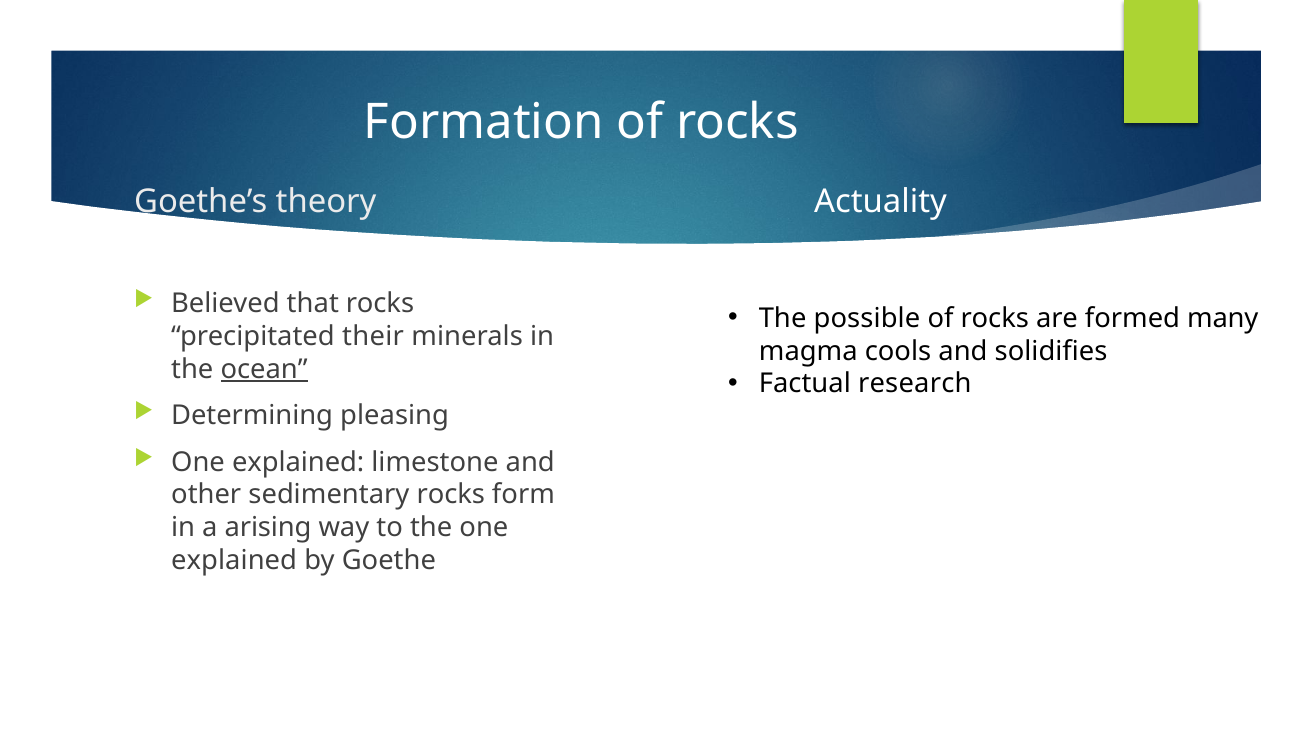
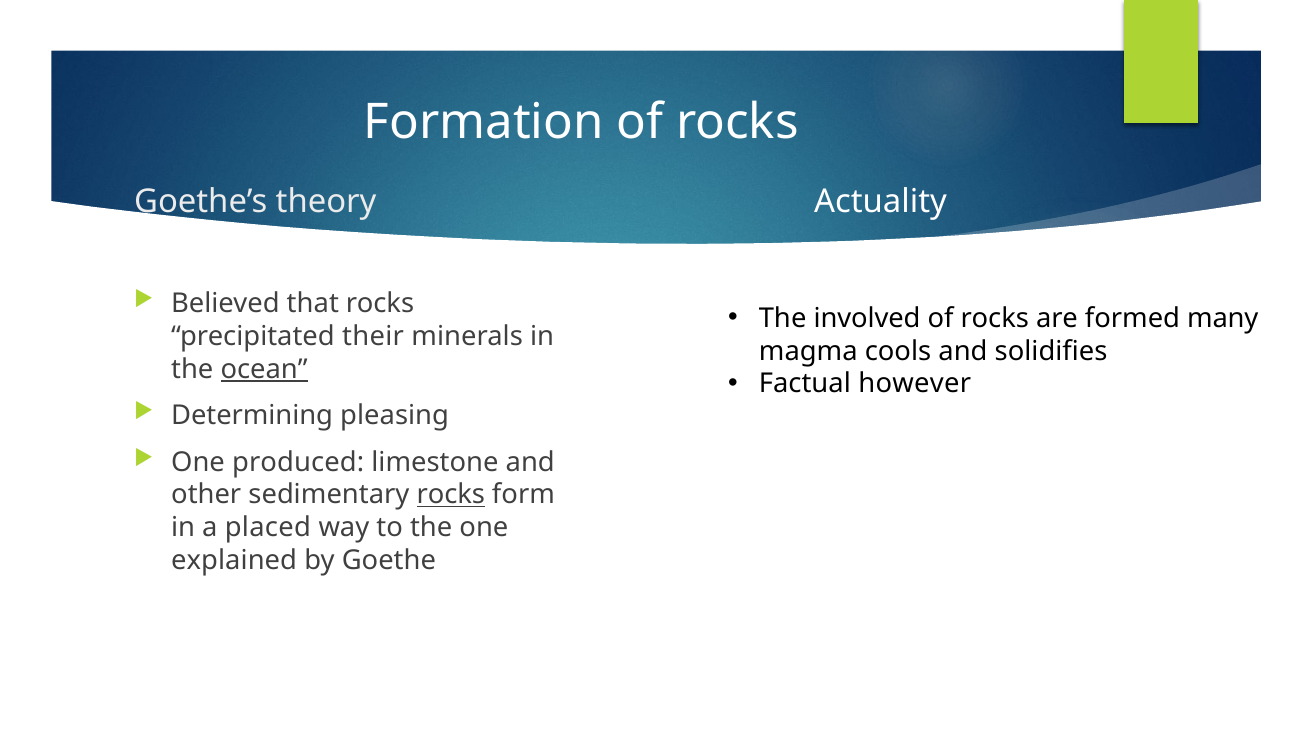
possible: possible -> involved (867, 319)
research: research -> however (915, 384)
explained: explained -> produced (298, 462)
rocks underline: none -> present (451, 495)
arising: arising -> placed (268, 528)
